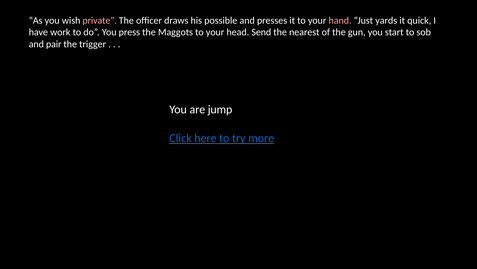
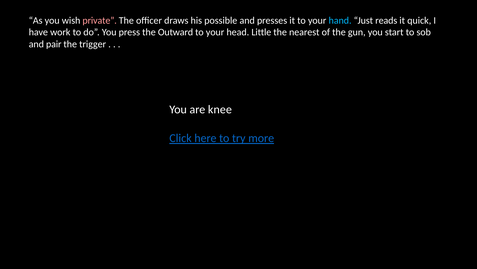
hand colour: pink -> light blue (340, 20)
yards: yards -> reads (386, 20)
Maggots: Maggots -> Outward (176, 32)
Send: Send -> Little (261, 32)
jump: jump -> knee (220, 109)
